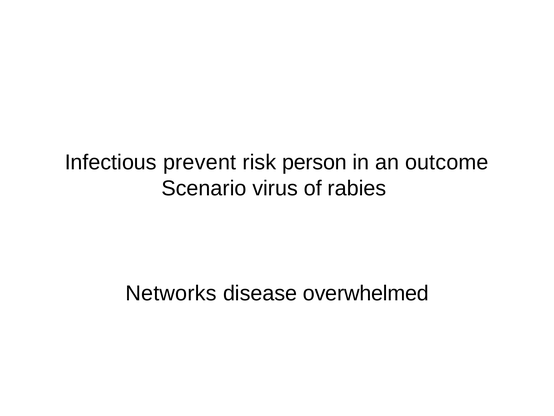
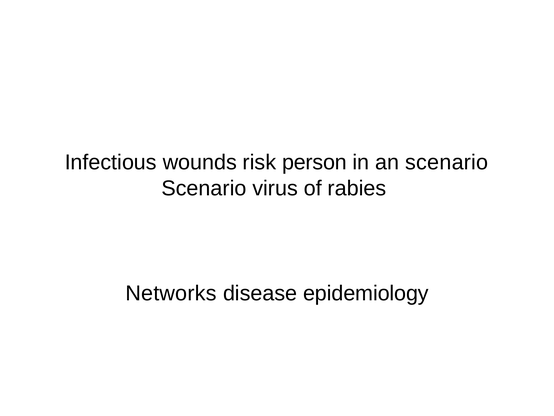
prevent: prevent -> wounds (200, 162)
an outcome: outcome -> scenario (447, 162)
overwhelmed: overwhelmed -> epidemiology (366, 293)
